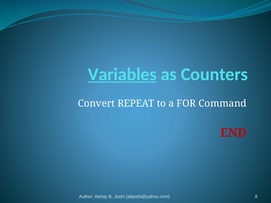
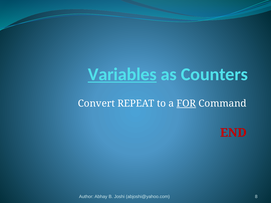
FOR underline: none -> present (186, 104)
